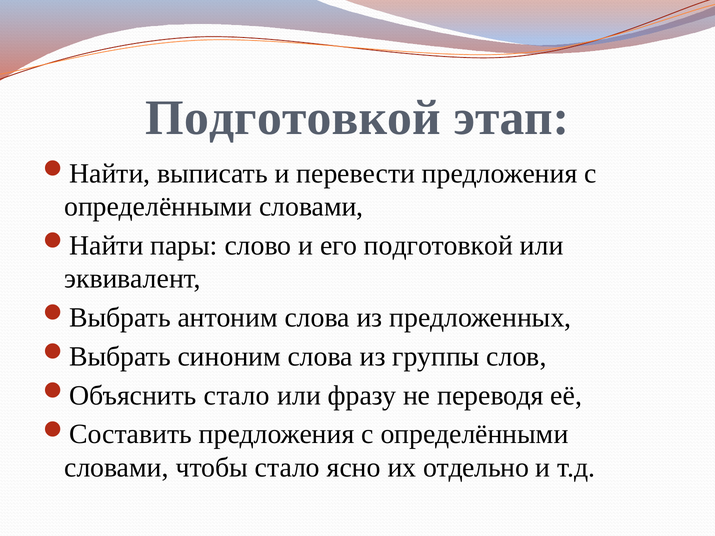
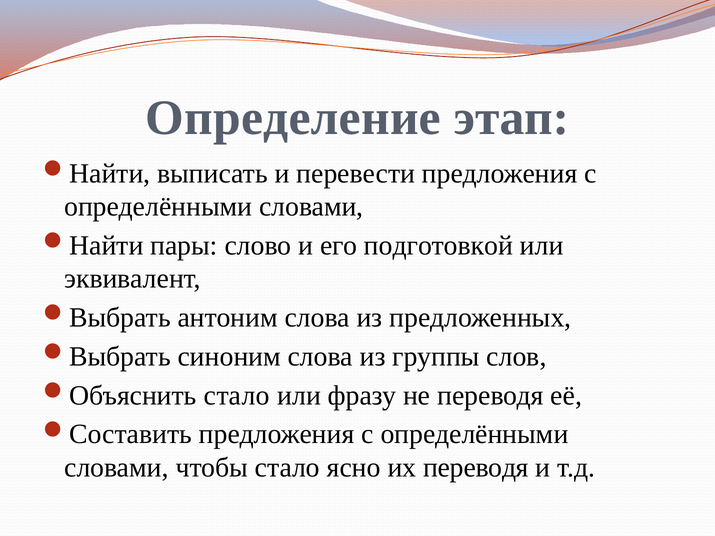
Подготовкой: Подготовкой -> Определение (293, 118)
их отдельно: отдельно -> переводя (476, 468)
